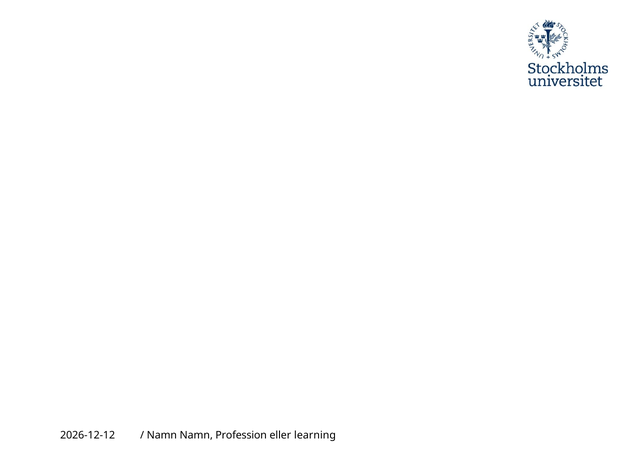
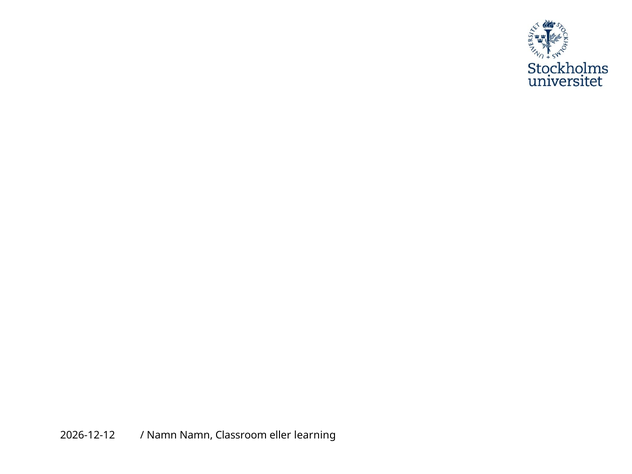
Profession: Profession -> Classroom (241, 435)
